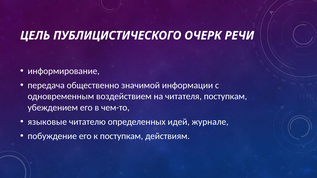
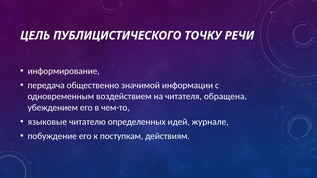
ОЧЕРК: ОЧЕРК -> ТОЧКУ (203, 36)
читателя поступкам: поступкам -> обращена (225, 97)
